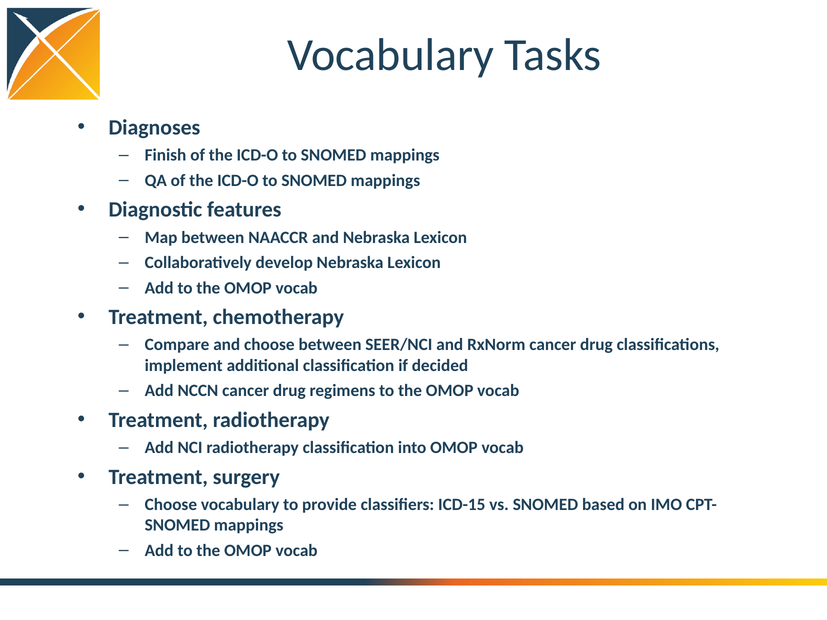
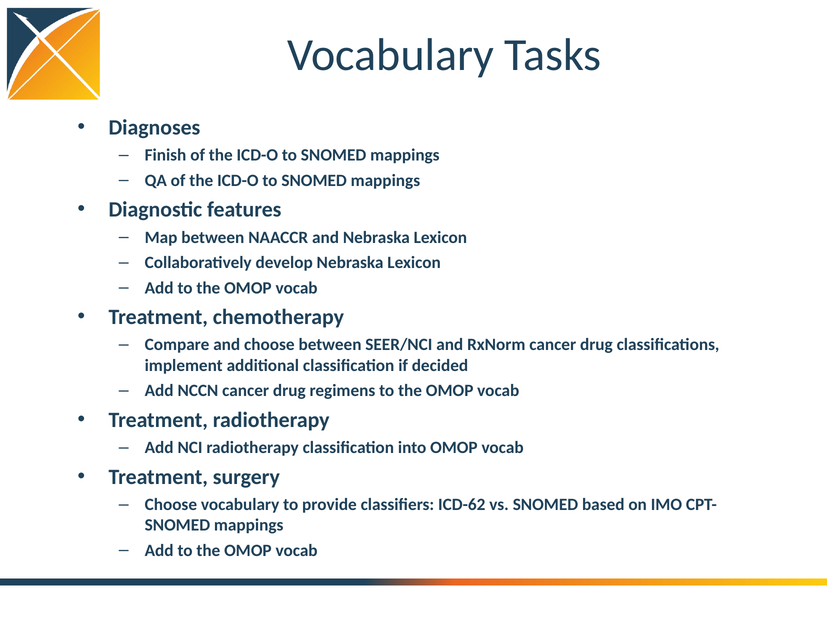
ICD-15: ICD-15 -> ICD-62 (462, 505)
